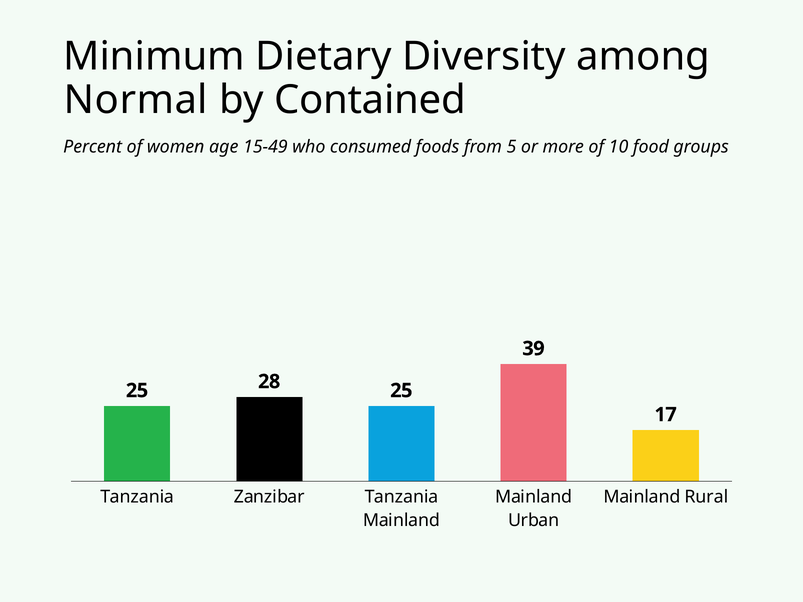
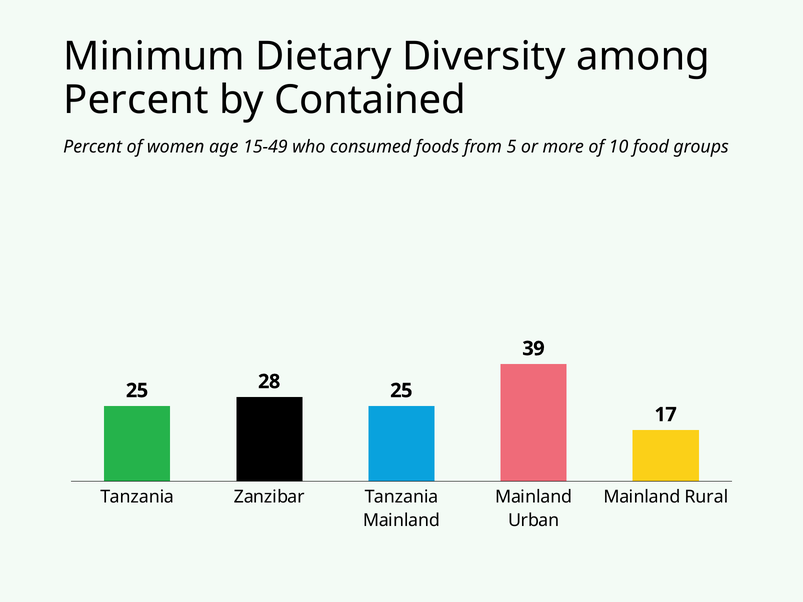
Normal: Normal -> Percent (136, 100)
